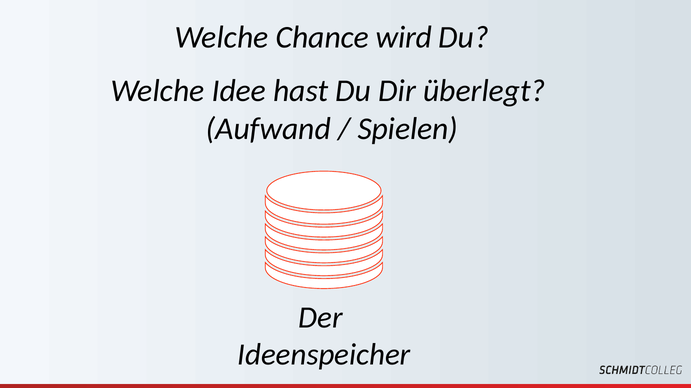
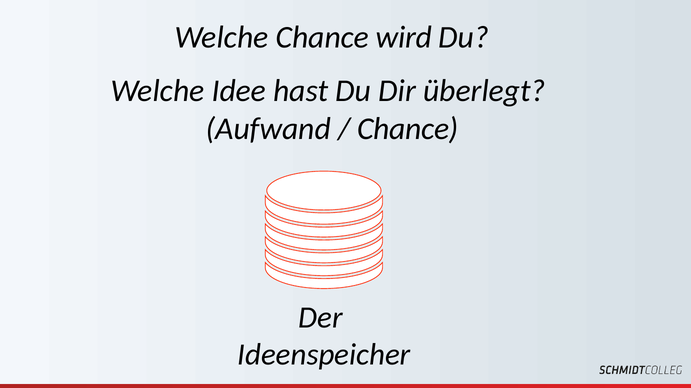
Spielen: Spielen -> Chance (408, 129)
